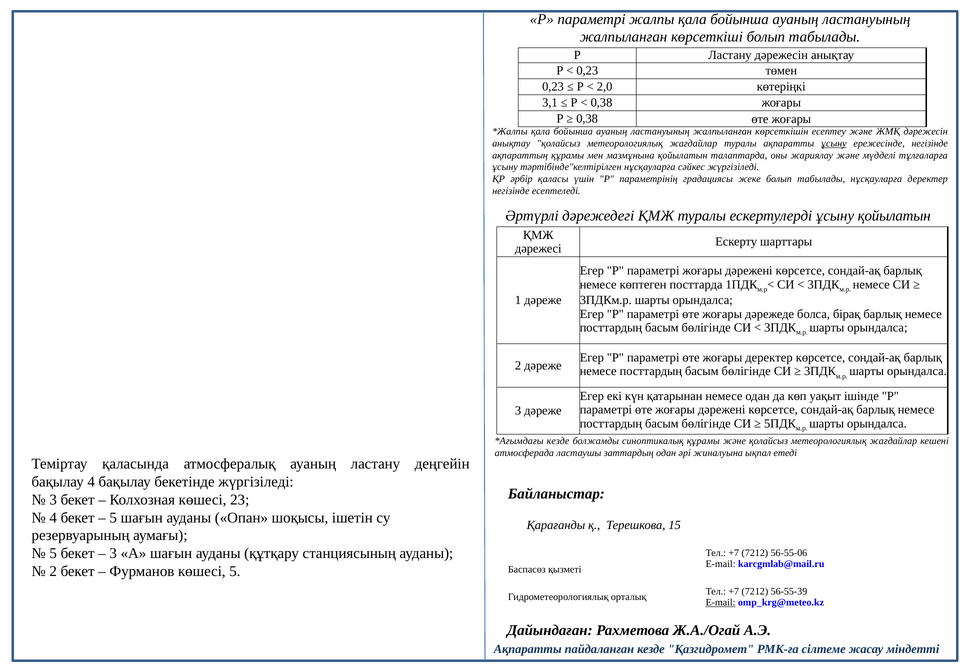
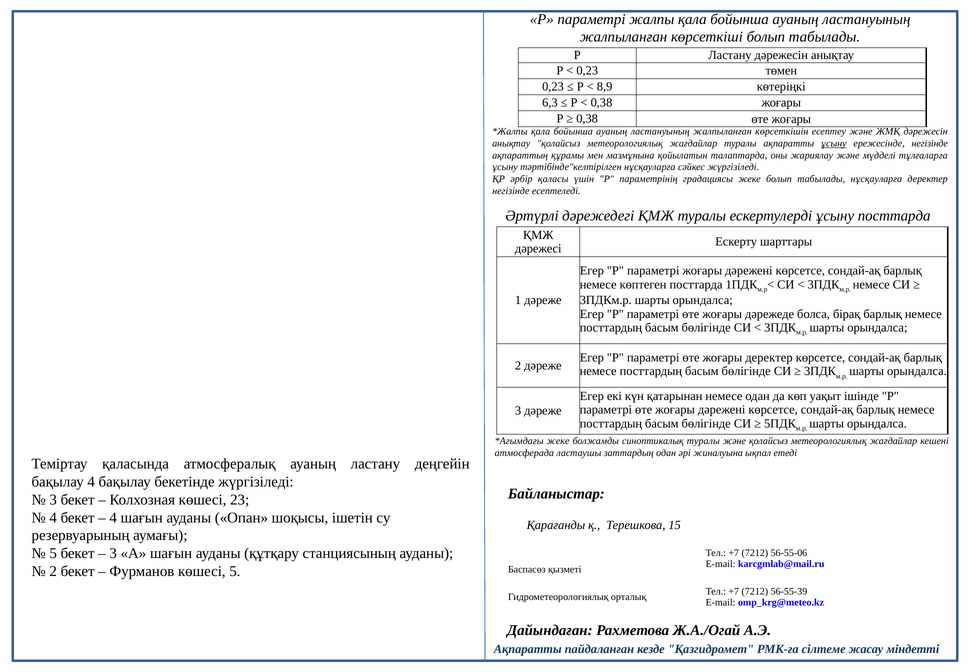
2,0: 2,0 -> 8,9 (605, 87)
3,1: 3,1 -> 6,3 (550, 103)
ұсыну қойылатын: қойылатын -> посттарда (894, 216)
кезде: кезде -> жеке (558, 441)
синоптикалық құрамы: құрамы -> туралы (703, 441)
5: 5 -> 4 (113, 517)
E-mail underline: present -> none (721, 602)
